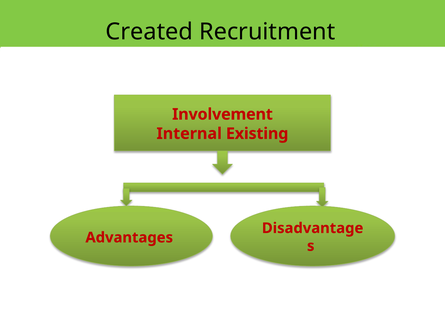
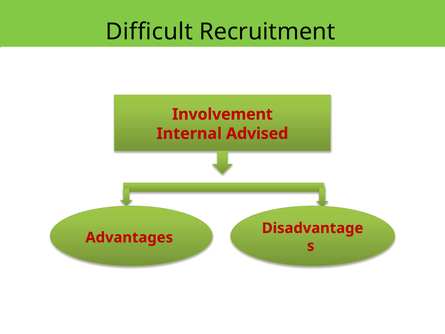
Created: Created -> Difficult (149, 32)
Existing: Existing -> Advised (257, 134)
